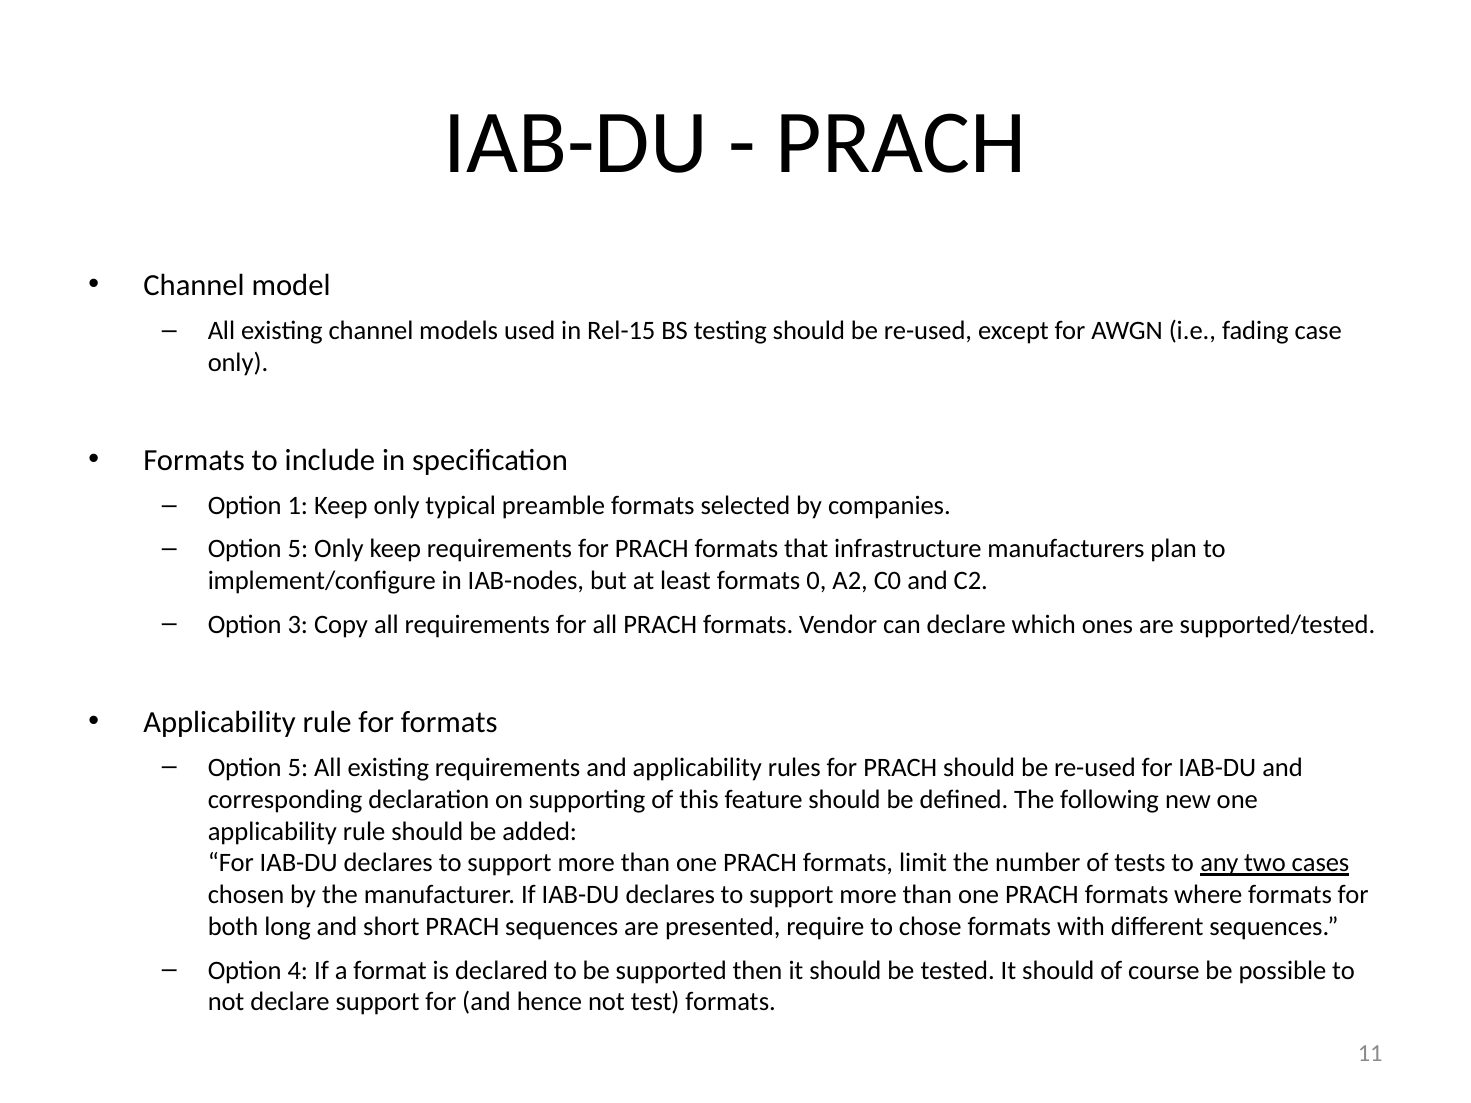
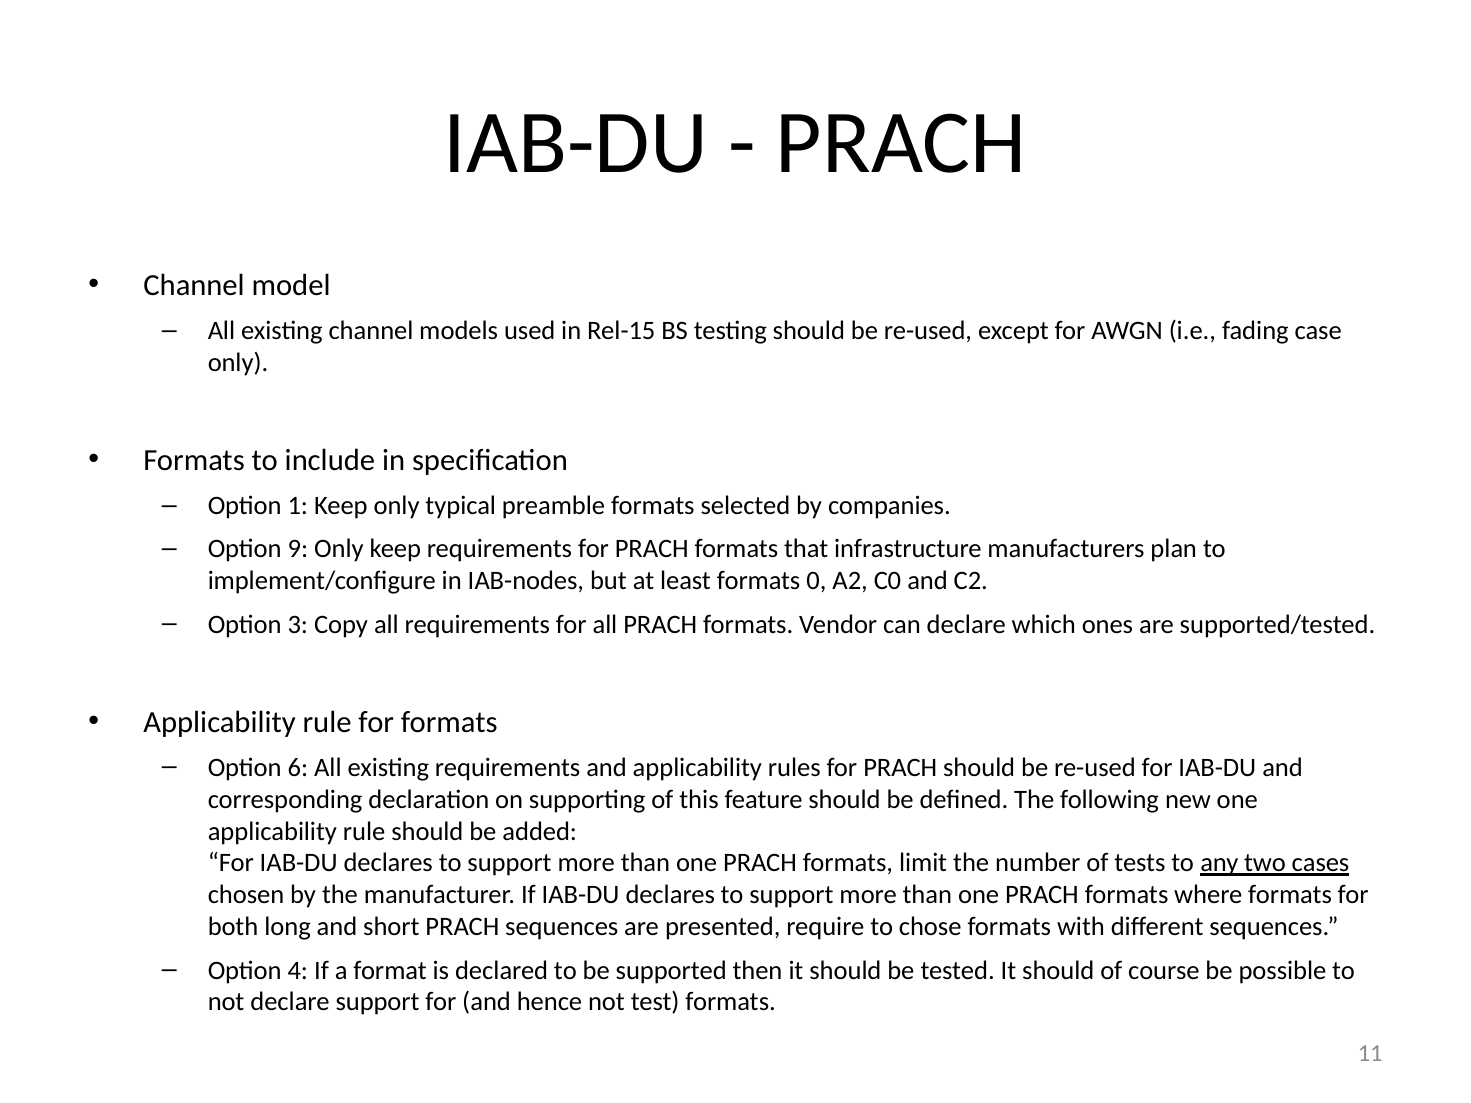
5: 5 -> 9 (298, 549)
5: 5 -> 6 (298, 768)
